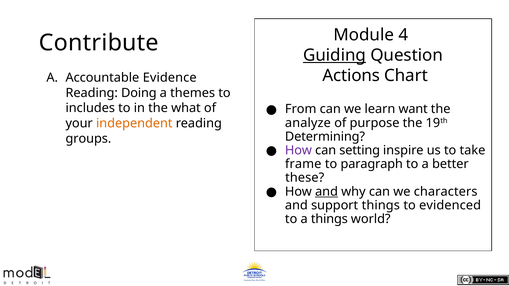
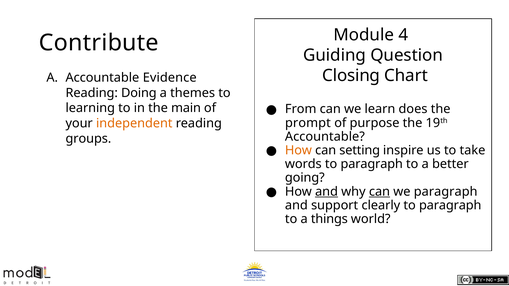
Guiding underline: present -> none (335, 55)
Actions: Actions -> Closing (351, 76)
want: want -> does (413, 109)
includes: includes -> learning (90, 108)
what: what -> main (186, 108)
analyze: analyze -> prompt (308, 123)
Determining: Determining -> Accountable (325, 137)
How colour: purple -> orange (298, 150)
frame: frame -> words (303, 164)
these: these -> going (305, 178)
can underline: none -> present (379, 192)
we characters: characters -> paragraph (446, 192)
support things: things -> clearly (381, 205)
evidenced: evidenced -> paragraph (450, 205)
